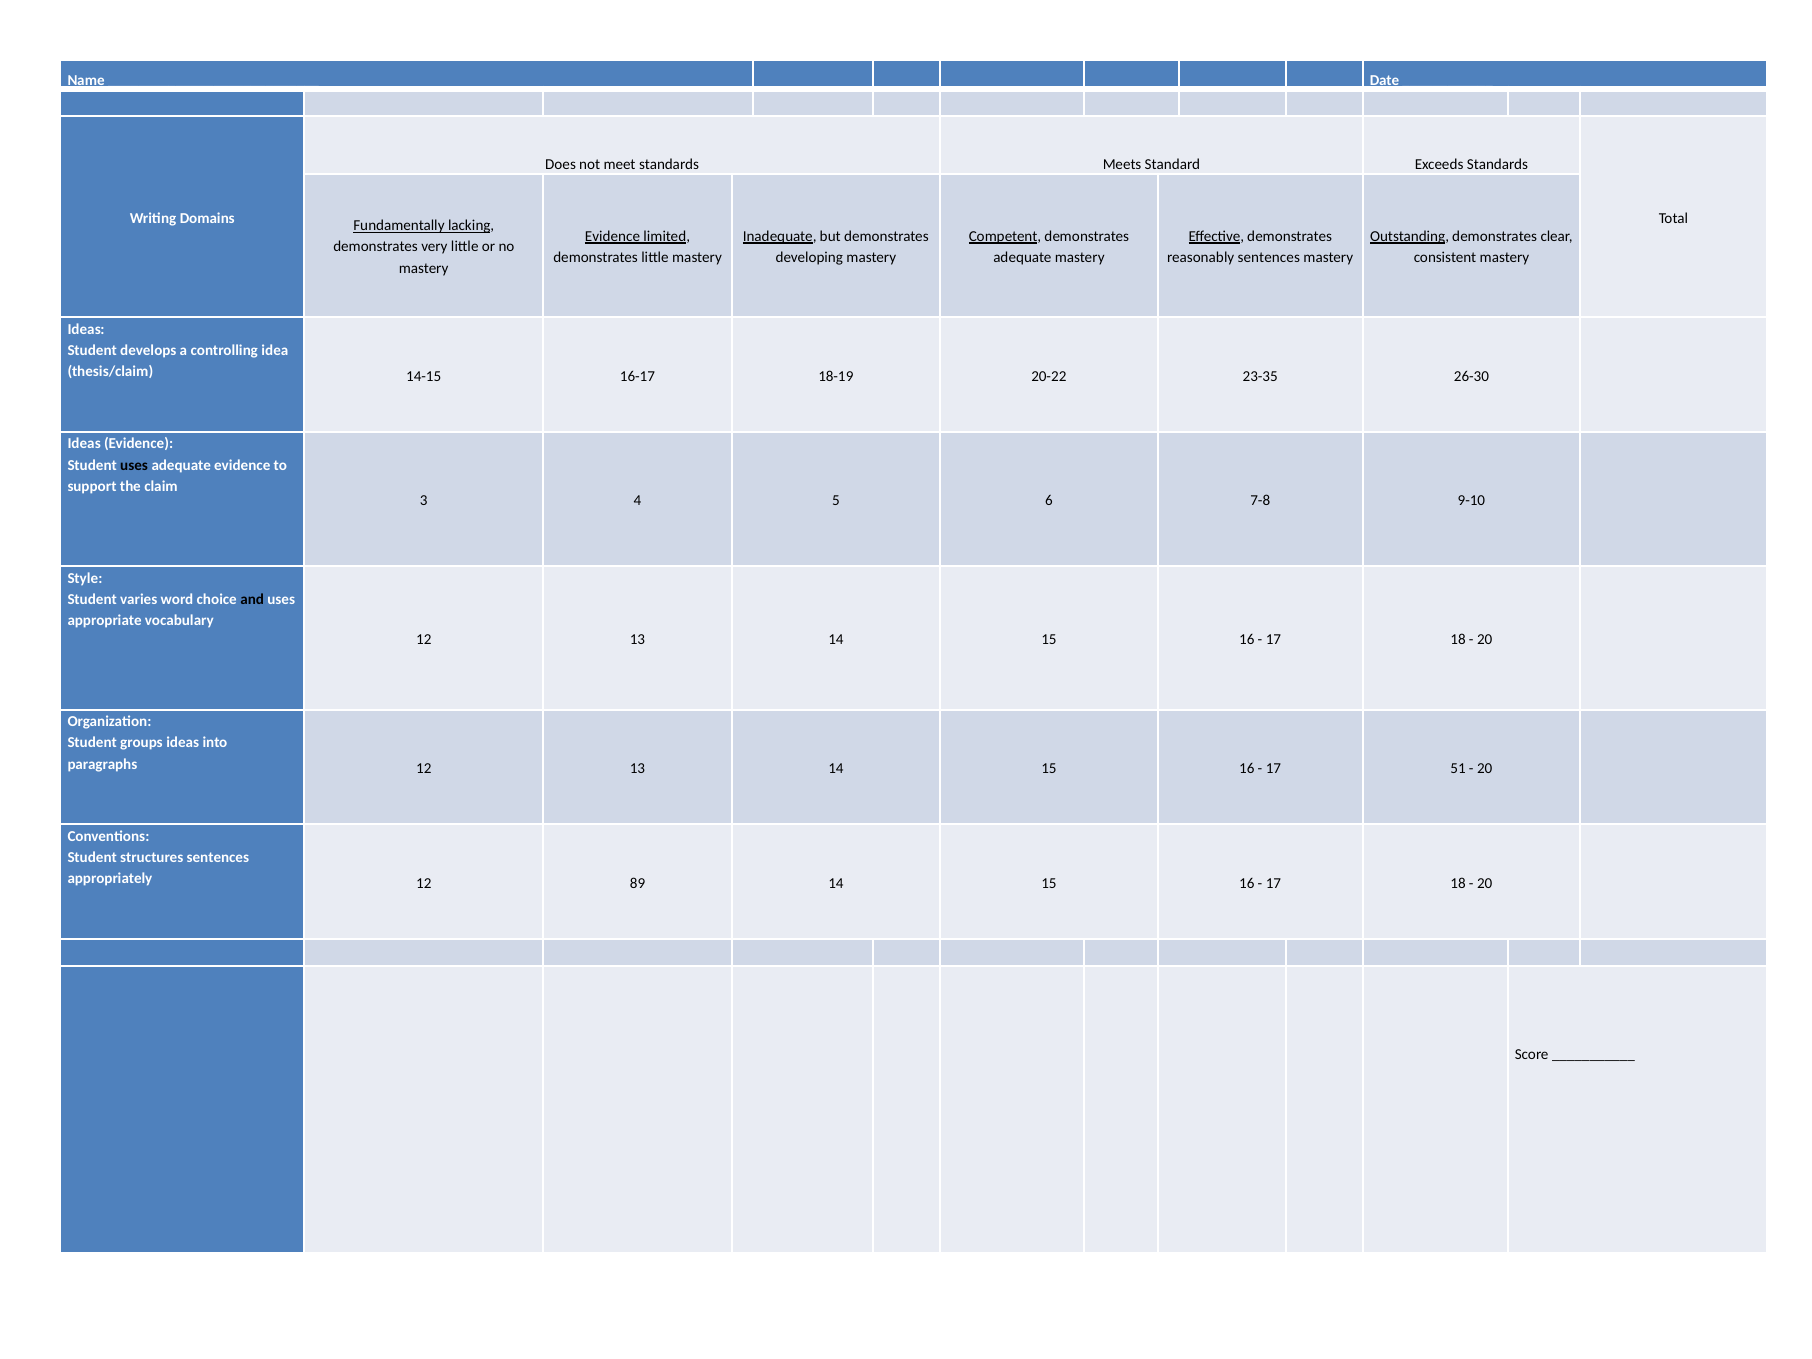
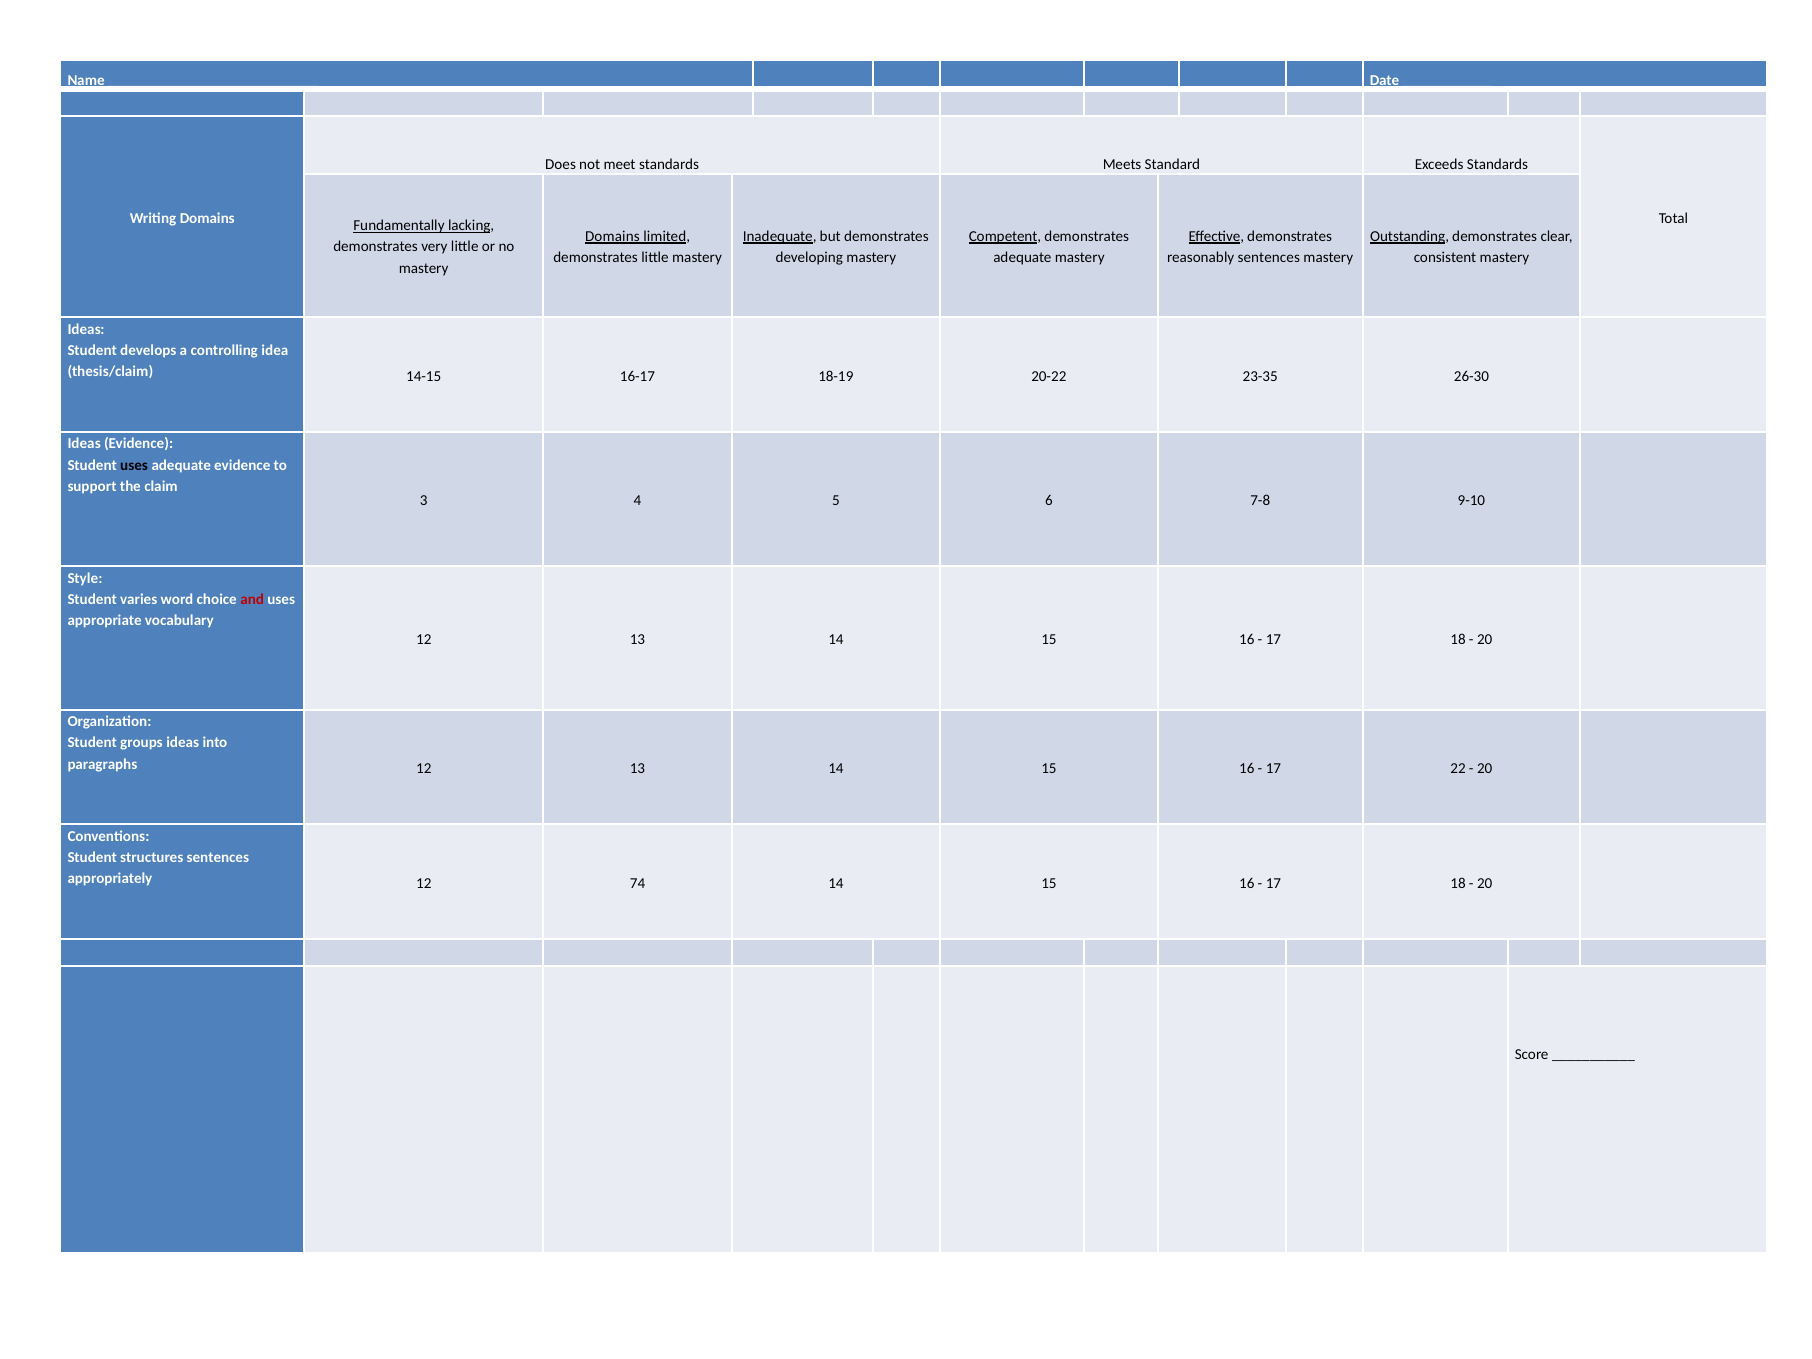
Evidence: Evidence -> Domains (612, 236)
and colour: black -> red (252, 600)
51: 51 -> 22 (1458, 769)
89: 89 -> 74 (638, 883)
